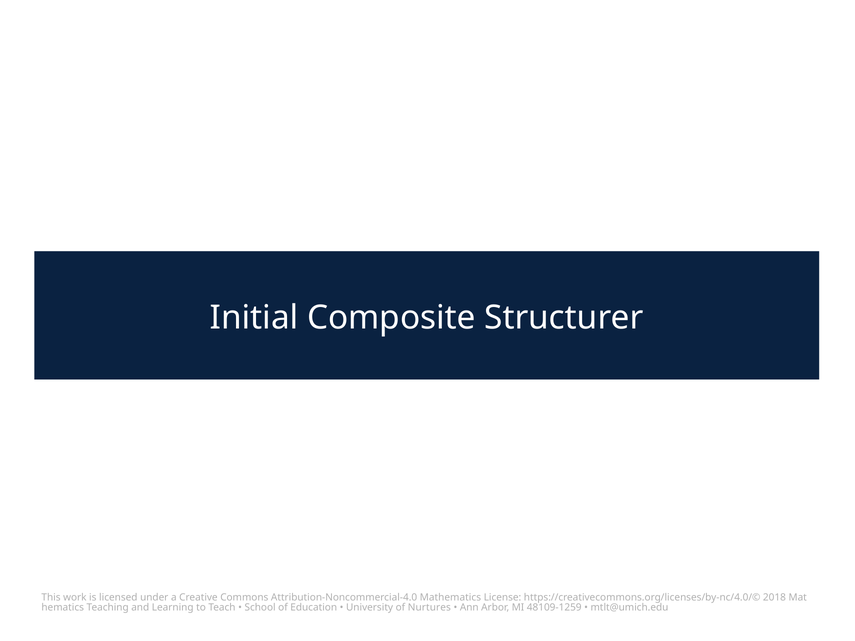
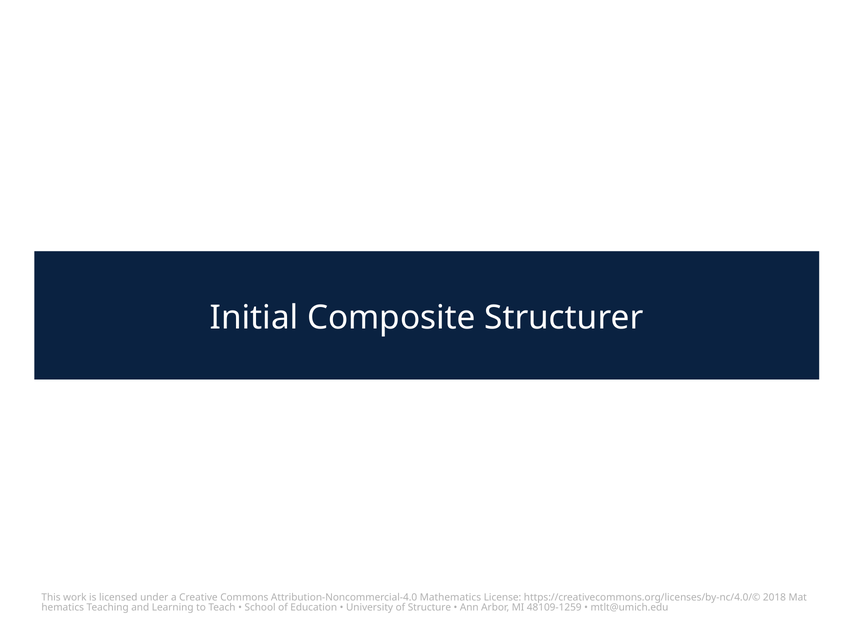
Nurtures: Nurtures -> Structure (429, 608)
